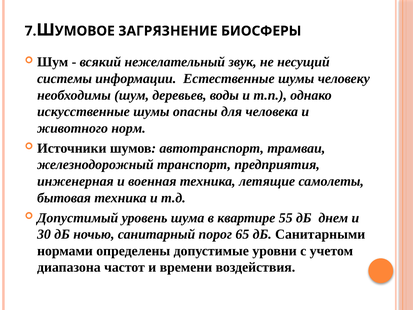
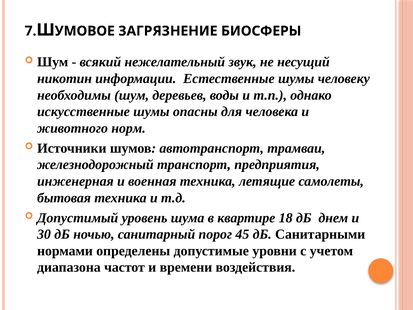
системы: системы -> никотин (65, 79)
55: 55 -> 18 (286, 218)
65: 65 -> 45 (242, 234)
